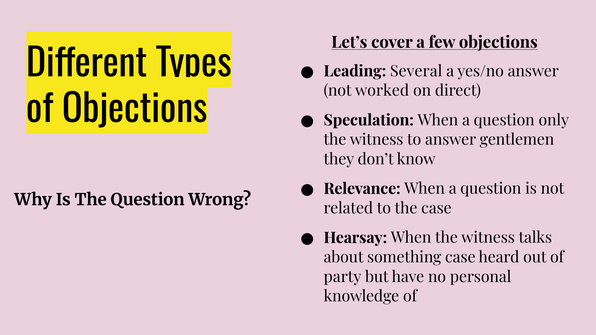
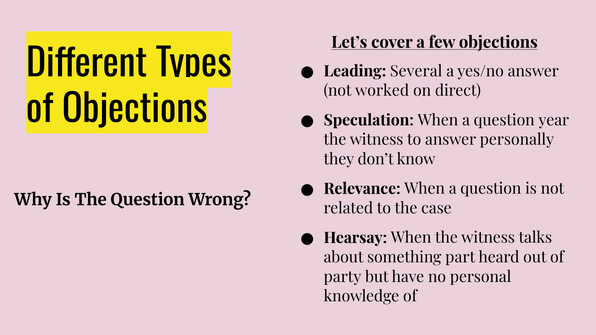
only: only -> year (554, 120)
gentlemen: gentlemen -> personally (517, 140)
something case: case -> part (460, 258)
